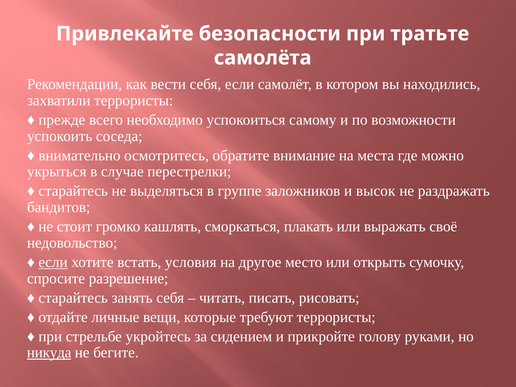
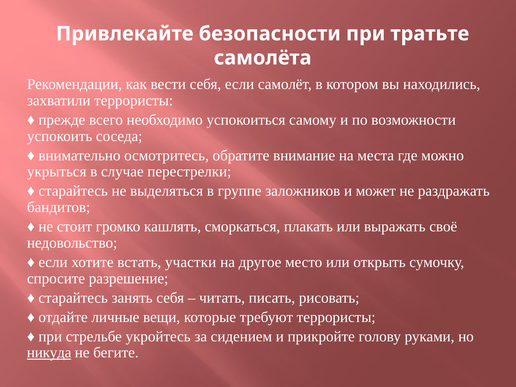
высок: высок -> может (376, 191)
если underline: present -> none (53, 262)
условия: условия -> участки (191, 262)
